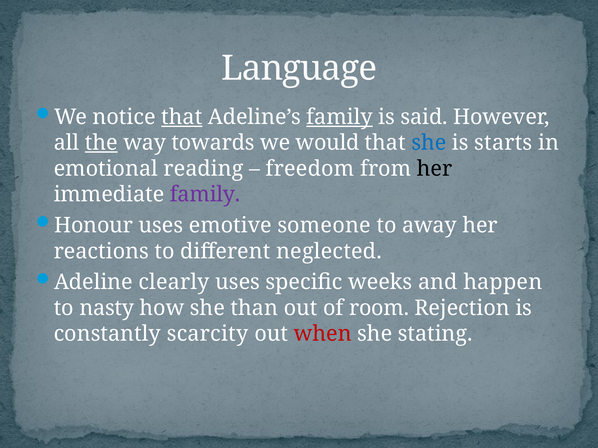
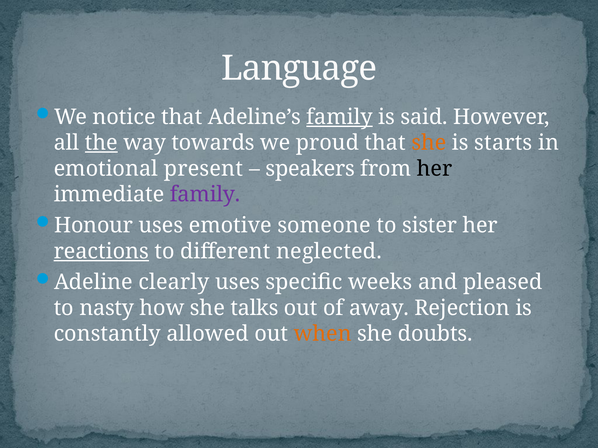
that underline: present -> none (182, 117)
would: would -> proud (327, 143)
she colour: blue -> orange (429, 143)
reading: reading -> present (203, 169)
freedom: freedom -> speakers (310, 169)
away: away -> sister (430, 226)
reactions underline: none -> present (101, 252)
happen: happen -> pleased (503, 282)
than: than -> talks (254, 308)
room: room -> away (379, 308)
scarcity: scarcity -> allowed (208, 334)
when colour: red -> orange (323, 334)
stating: stating -> doubts (435, 334)
